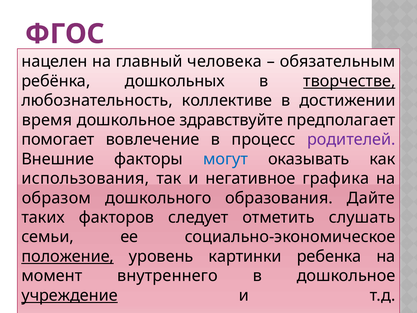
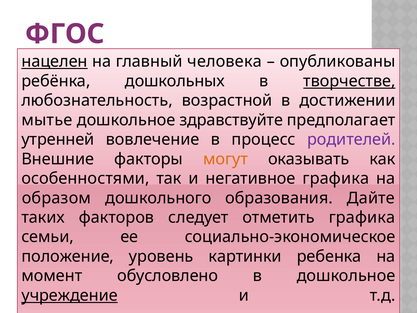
нацелен underline: none -> present (55, 62)
обязательным: обязательным -> опубликованы (338, 62)
коллективе: коллективе -> возрастной (227, 100)
время: время -> мытье (47, 120)
помогает: помогает -> утренней (58, 139)
могут colour: blue -> orange (226, 159)
использования: использования -> особенностями (85, 178)
отметить слушать: слушать -> графика (362, 217)
положение underline: present -> none (68, 256)
внутреннего: внутреннего -> обусловлено (168, 276)
